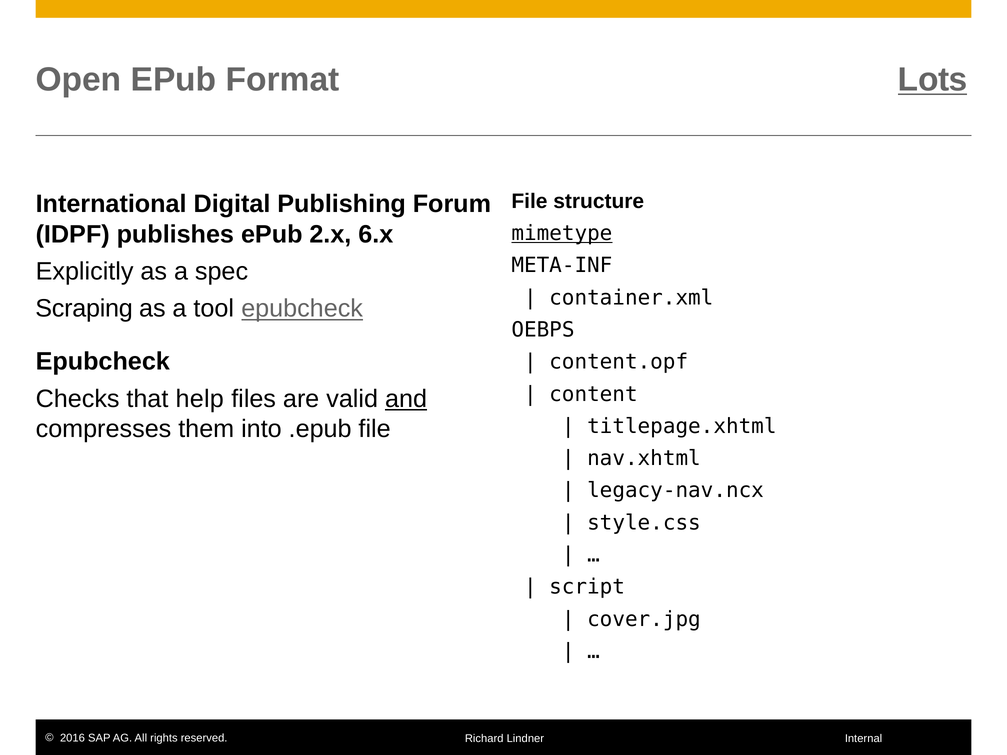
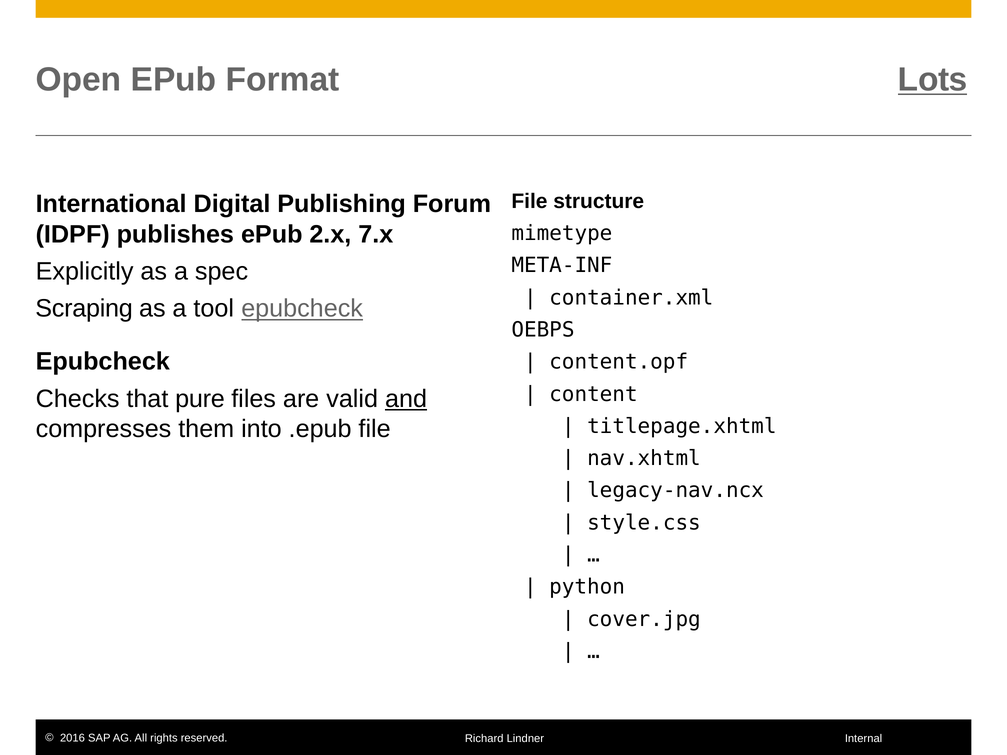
6.x: 6.x -> 7.x (376, 234)
mimetype underline: present -> none (562, 233)
help: help -> pure (200, 399)
script: script -> python (587, 587)
